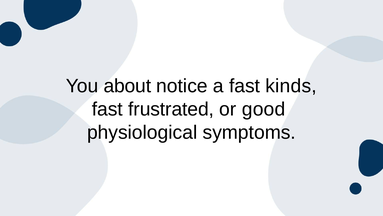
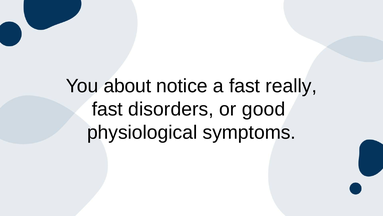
kinds: kinds -> really (291, 86)
frustrated: frustrated -> disorders (171, 109)
